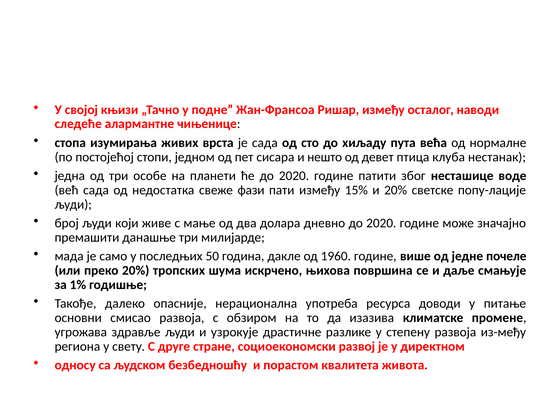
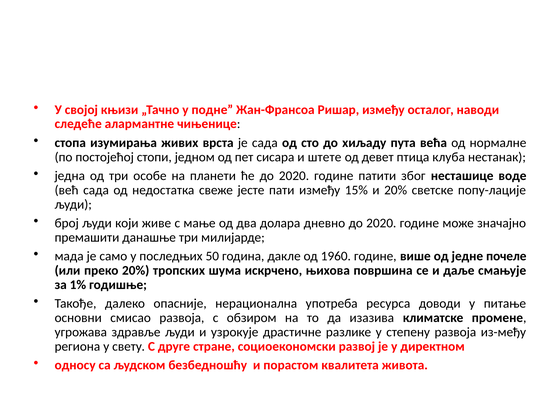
нешто: нешто -> штете (325, 157)
фази: фази -> јесте (251, 190)
